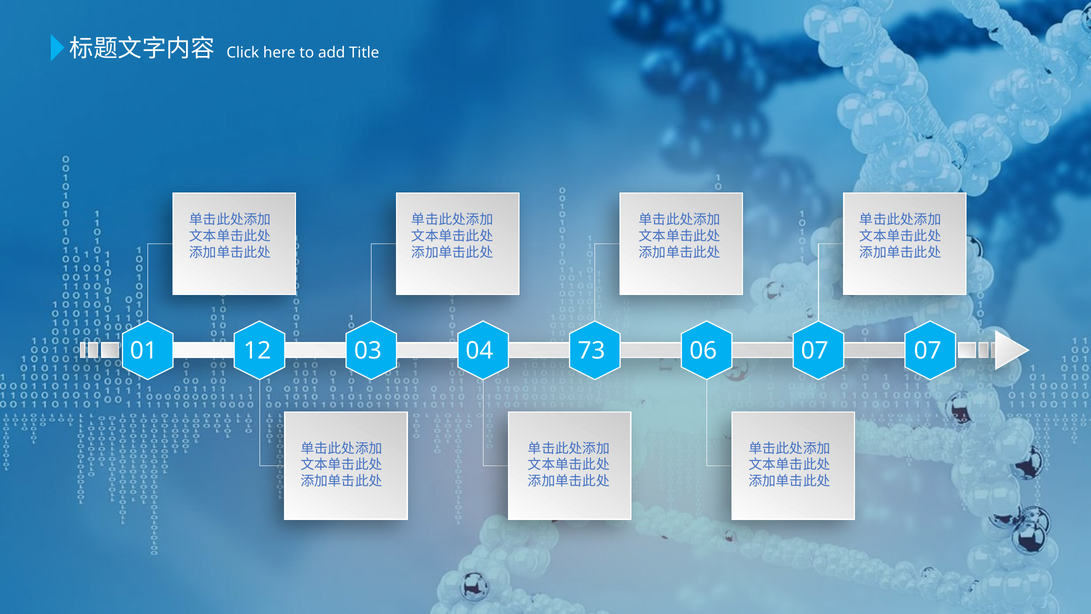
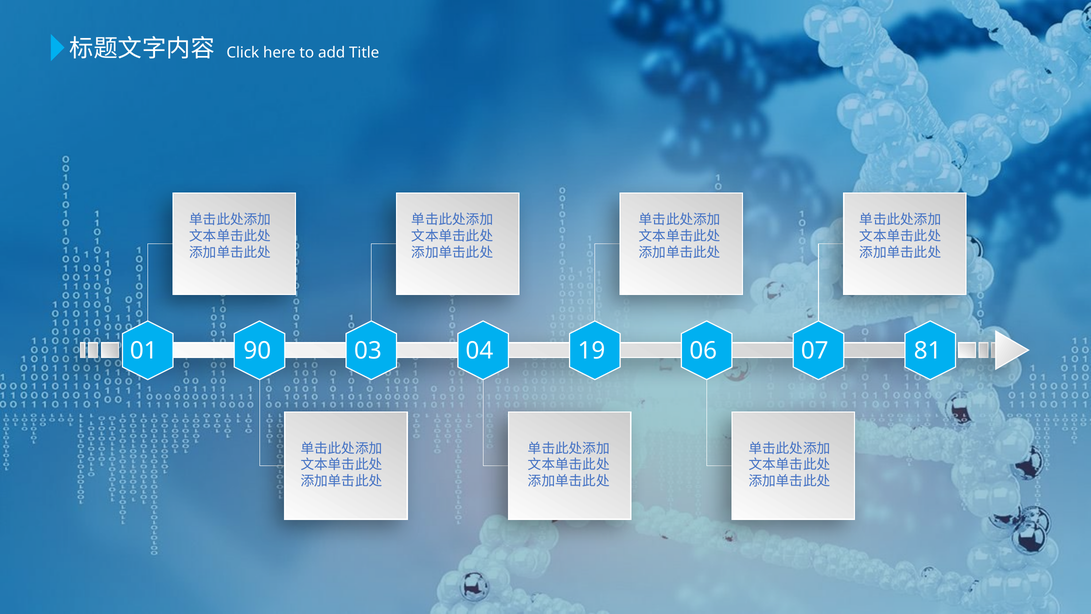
12: 12 -> 90 (257, 351)
73: 73 -> 19 (591, 351)
07 07: 07 -> 81 (928, 351)
